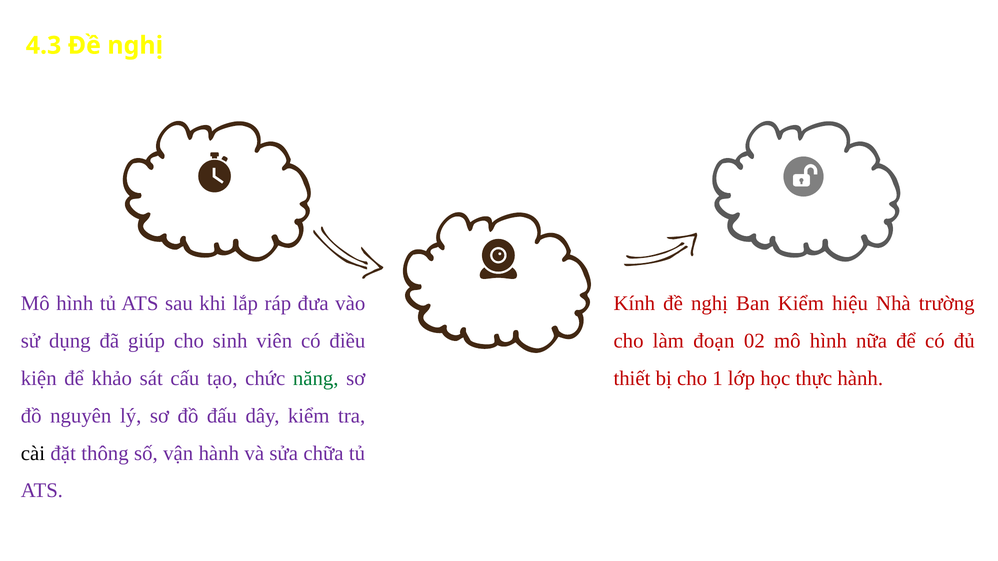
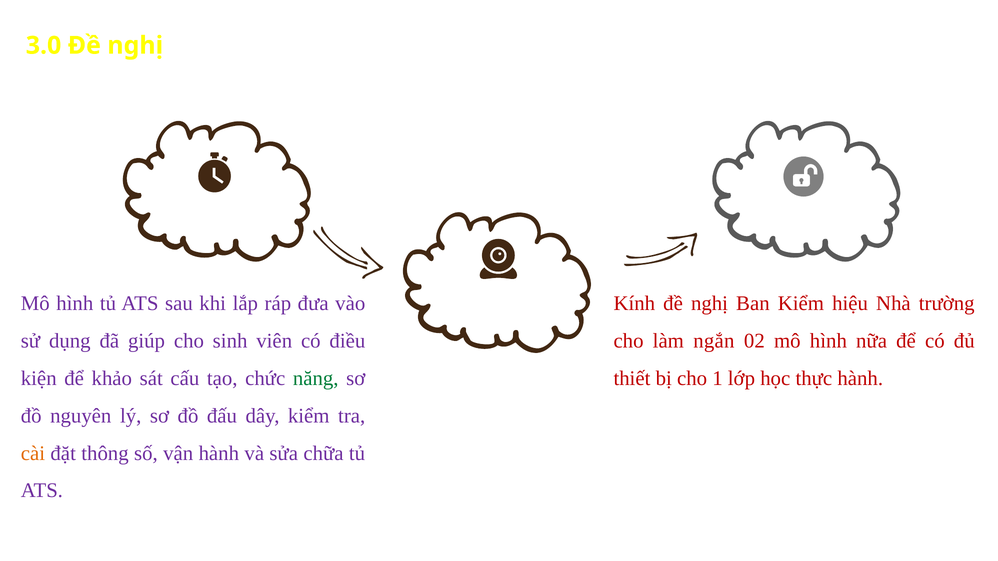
4.3: 4.3 -> 3.0 (44, 46)
đoạn: đoạn -> ngắn (714, 341)
cài colour: black -> orange (33, 453)
